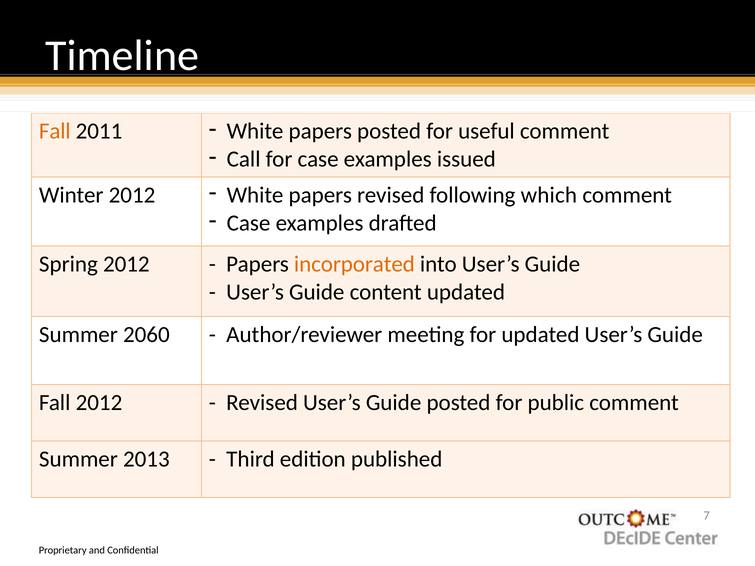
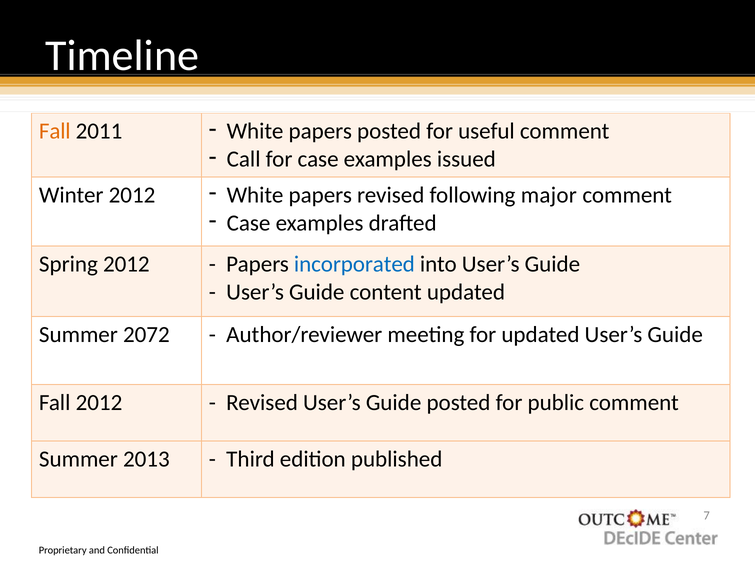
which: which -> major (549, 195)
incorporated colour: orange -> blue (354, 264)
2060: 2060 -> 2072 (146, 335)
